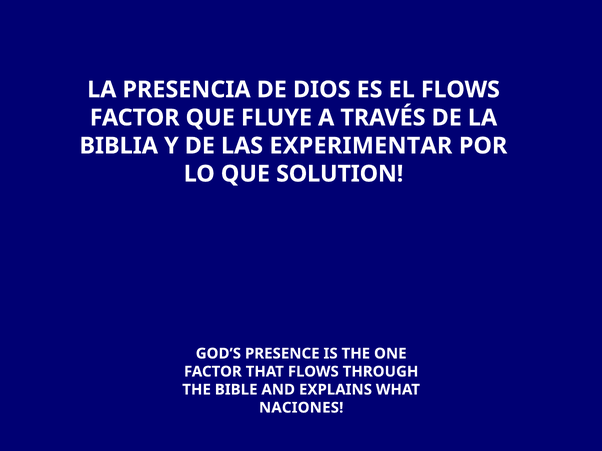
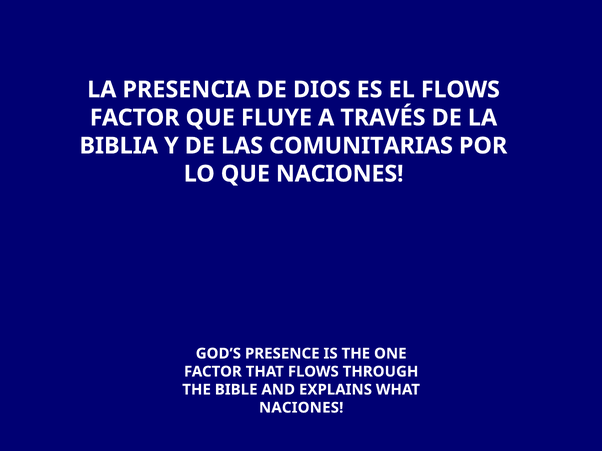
EXPERIMENTAR: EXPERIMENTAR -> COMUNITARIAS (361, 146)
QUE SOLUTION: SOLUTION -> NACIONES (340, 174)
